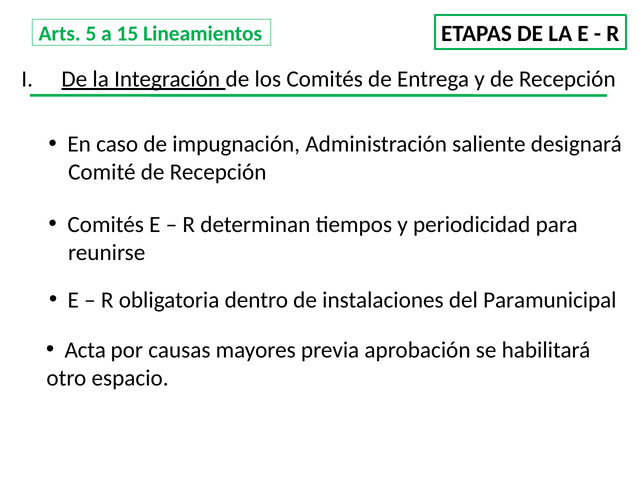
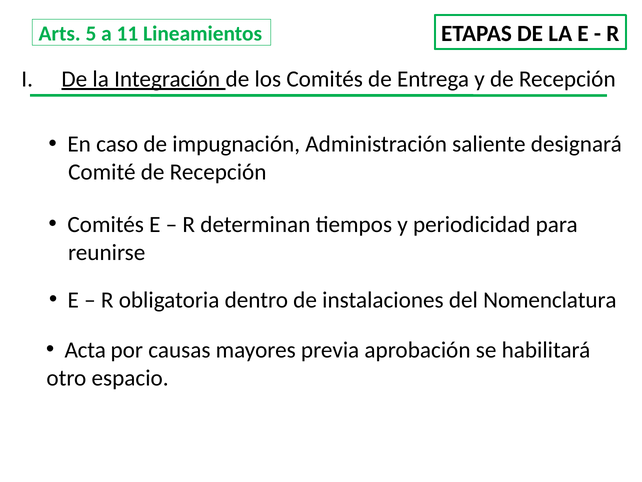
15: 15 -> 11 (127, 34)
Paramunicipal: Paramunicipal -> Nomenclatura (550, 300)
